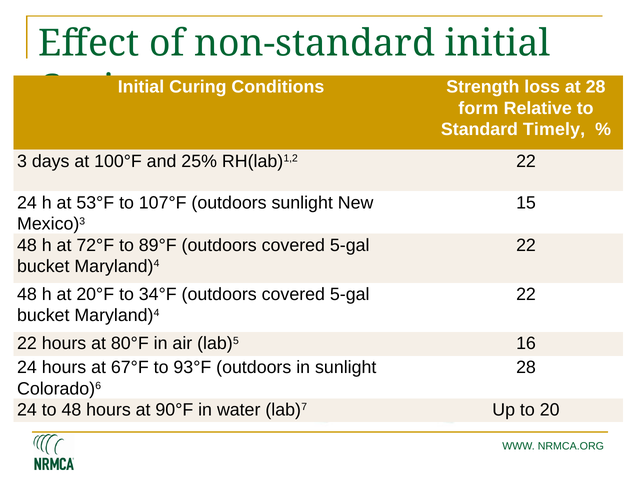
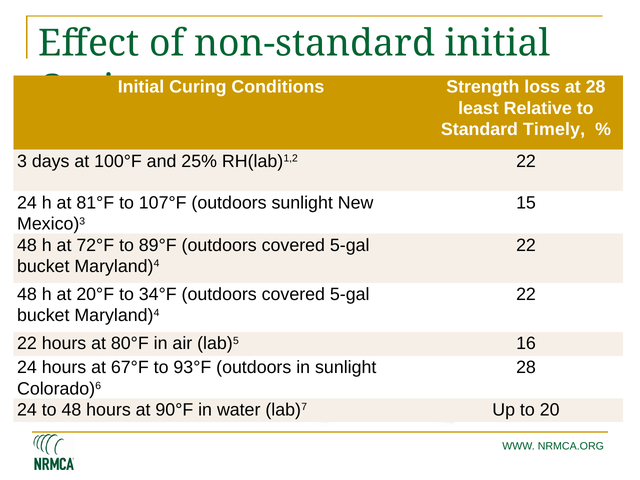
form: form -> least (478, 108)
53°F: 53°F -> 81°F (95, 203)
